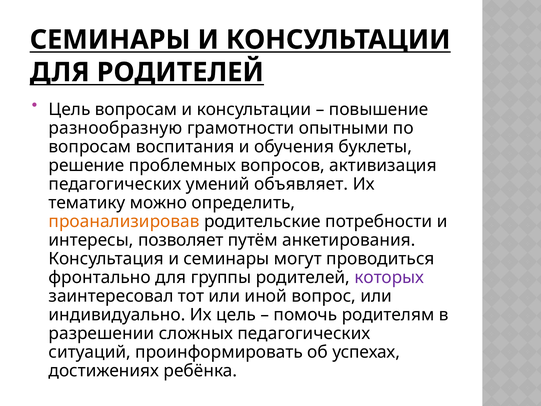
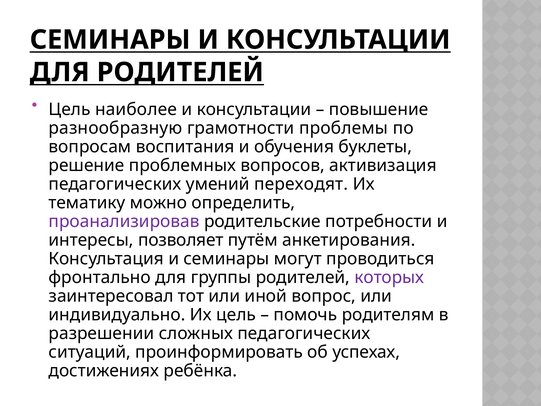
Цель вопросам: вопросам -> наиболее (136, 109)
опытными: опытными -> проблемы (344, 128)
объявляет: объявляет -> переходят (301, 184)
проанализировав colour: orange -> purple (124, 221)
